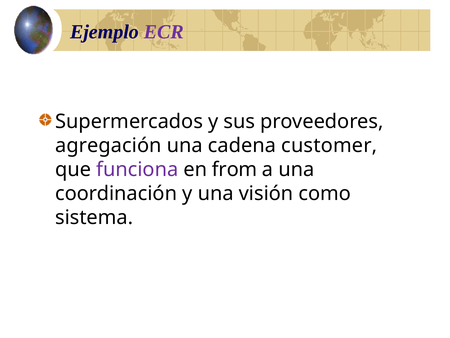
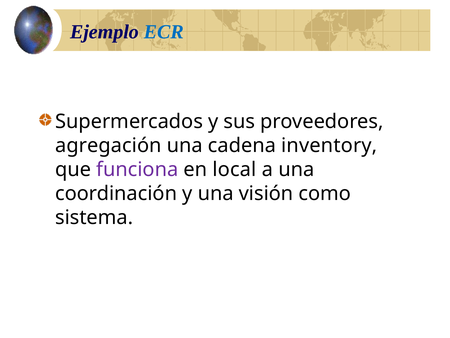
ECR colour: purple -> blue (164, 32)
customer: customer -> inventory (329, 145)
from: from -> local (234, 169)
